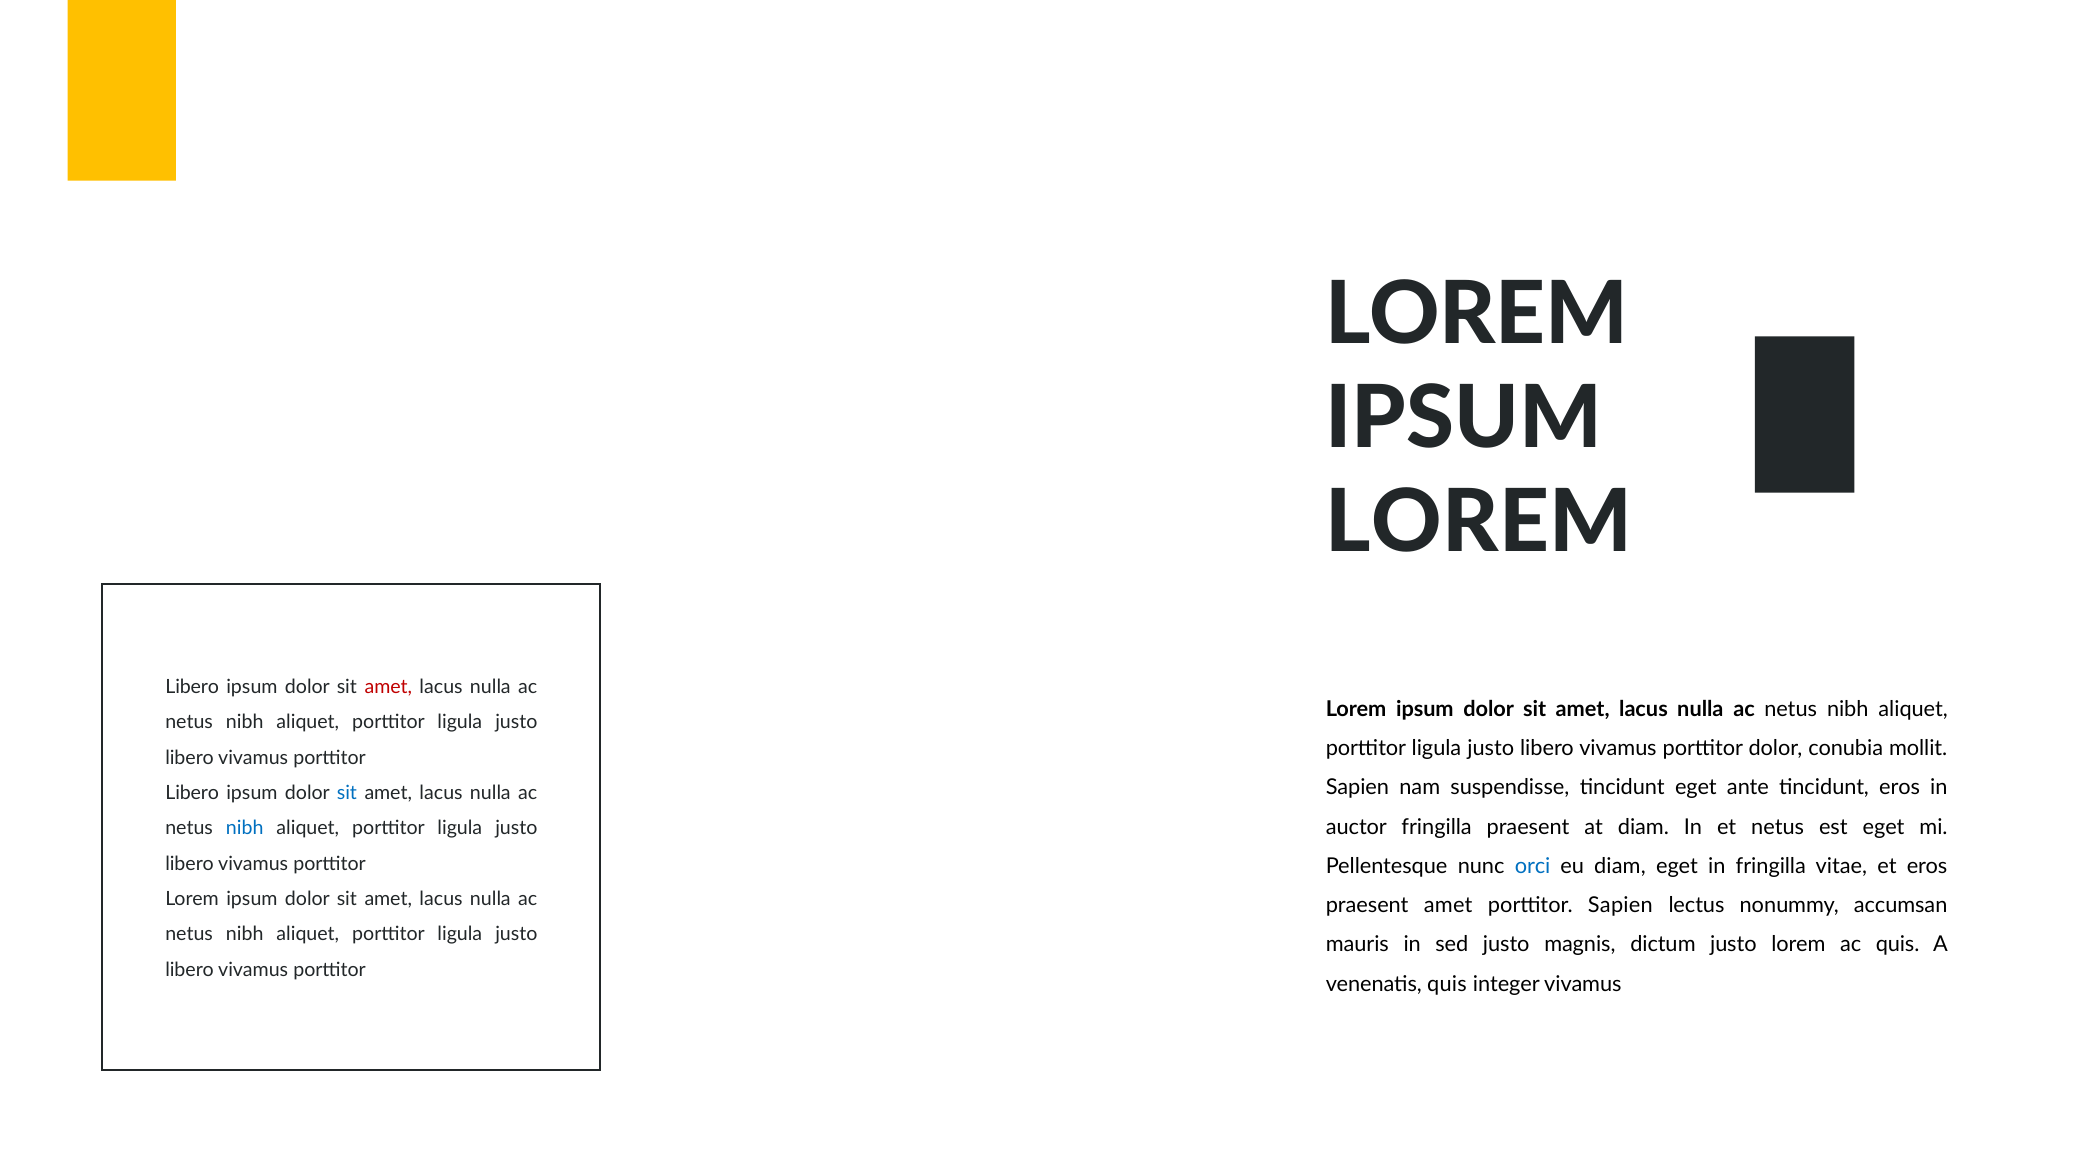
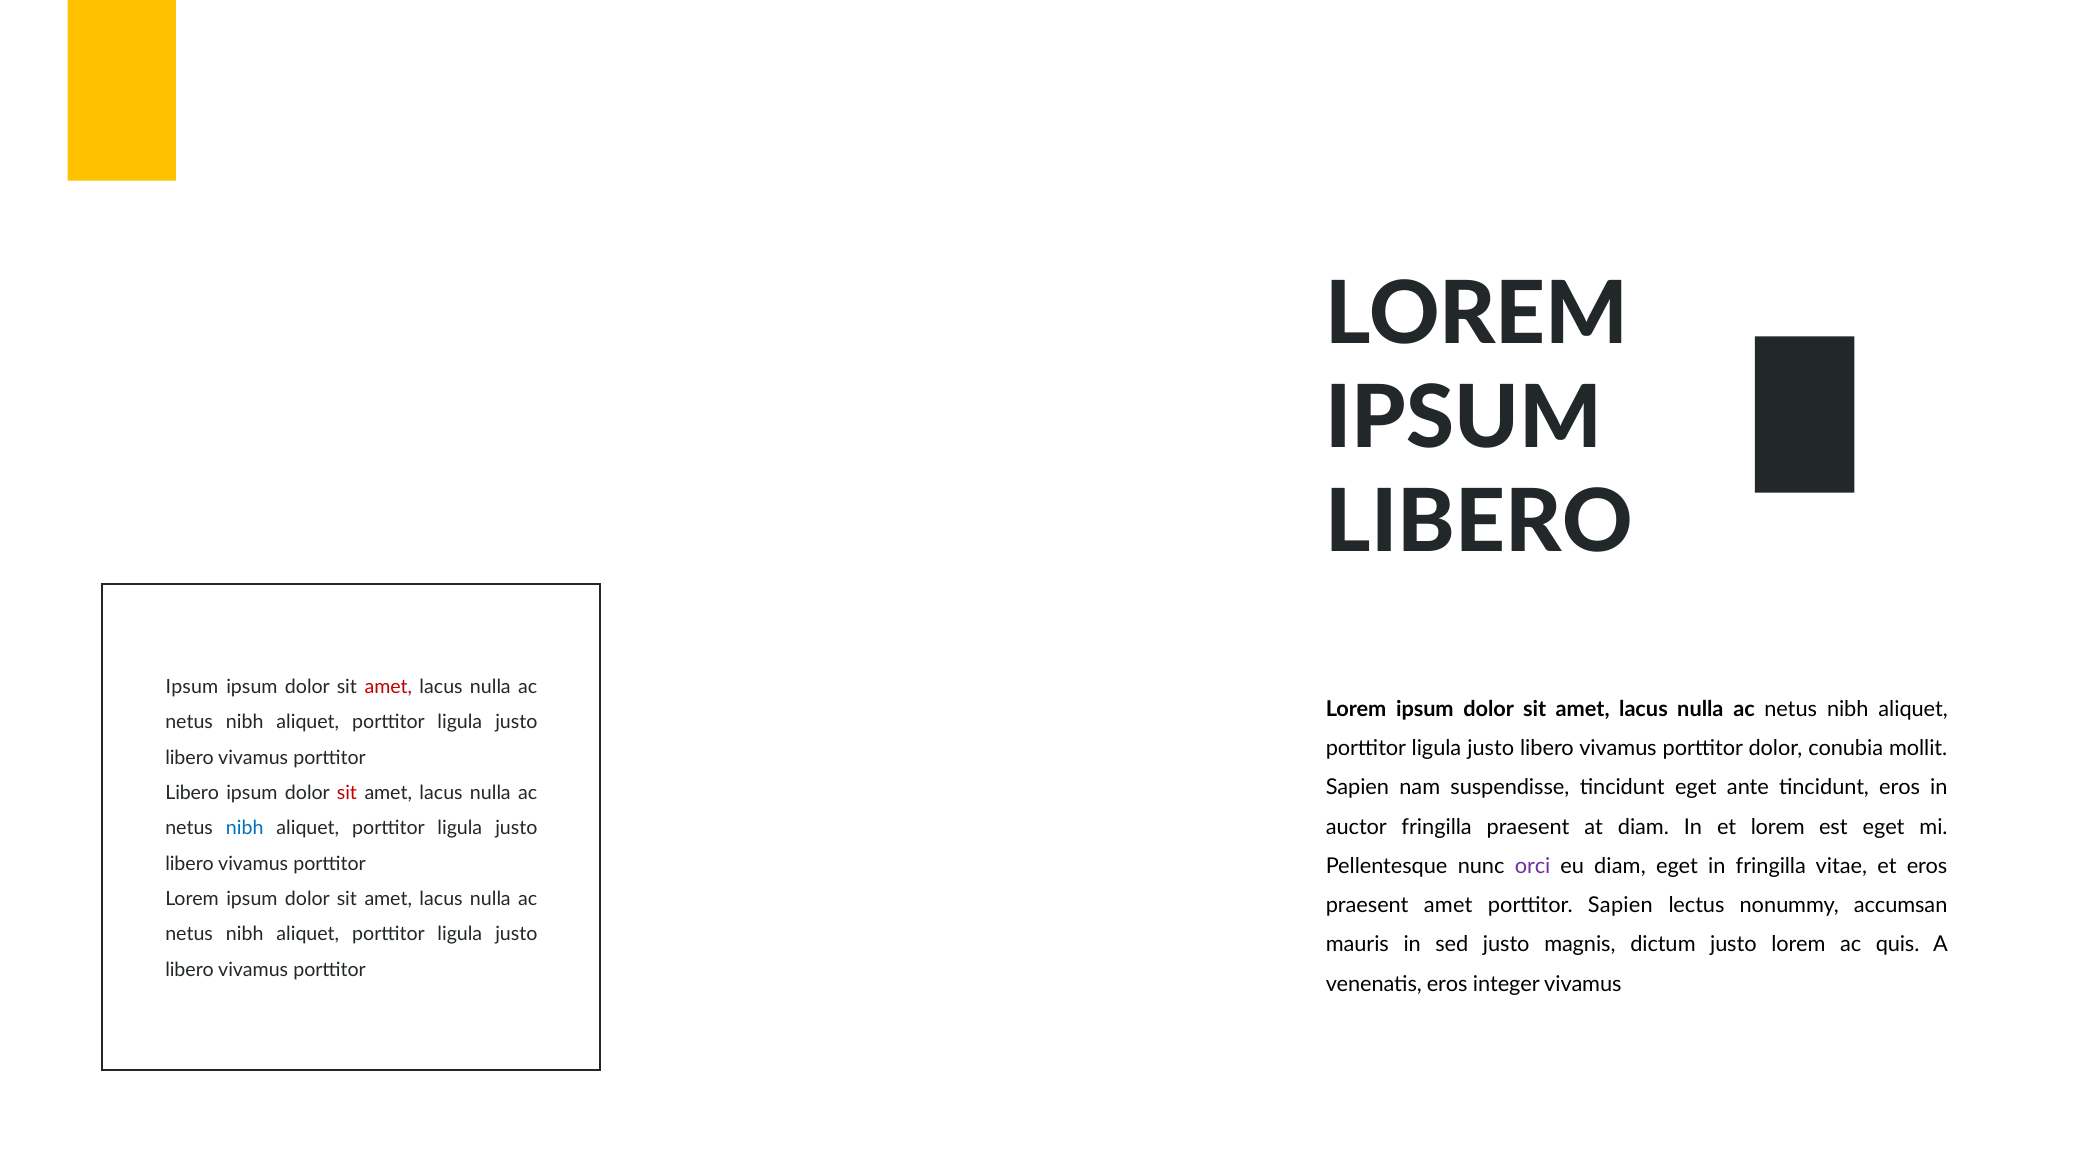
LOREM: LOREM -> LIBERO (1479, 523)
Libero: Libero -> Ipsum (192, 687)
sit colour: blue -> red (347, 793)
et netus: netus -> lorem (1778, 827)
orci colour: blue -> purple (1533, 866)
venenatis quis: quis -> eros (1447, 983)
